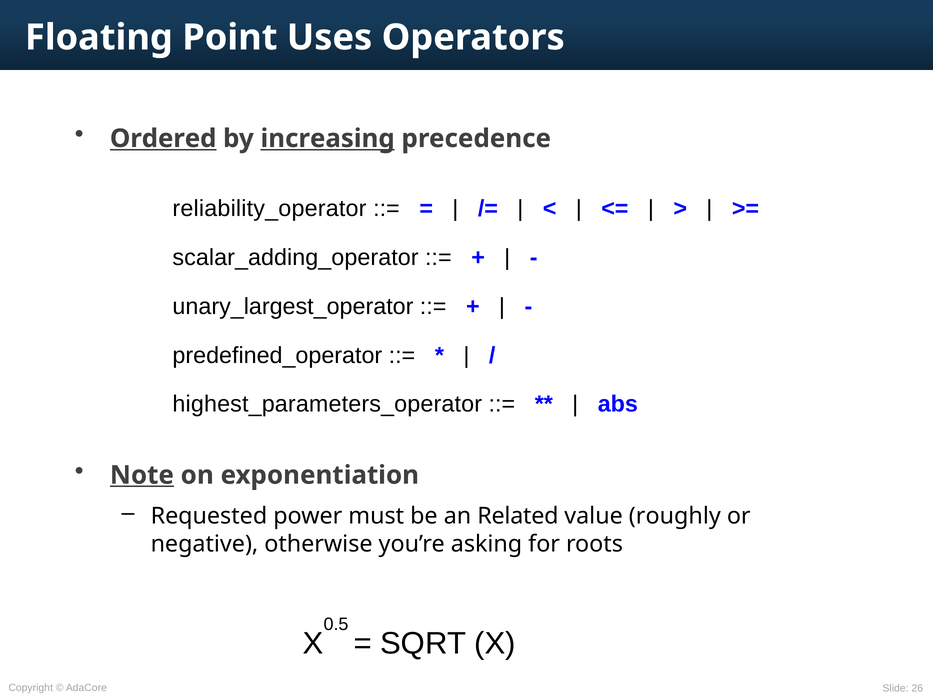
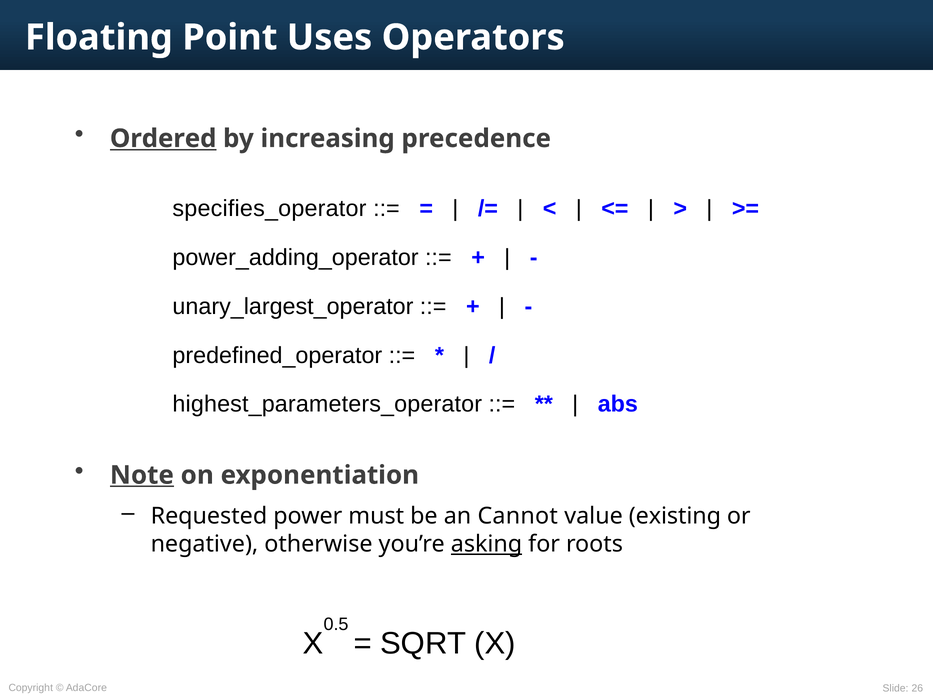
increasing underline: present -> none (328, 139)
reliability_operator: reliability_operator -> specifies_operator (269, 209)
scalar_adding_operator: scalar_adding_operator -> power_adding_operator (296, 258)
Related: Related -> Cannot (518, 517)
roughly: roughly -> existing (675, 517)
asking underline: none -> present (487, 545)
